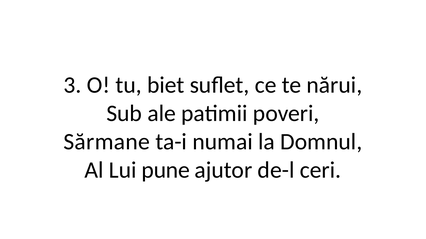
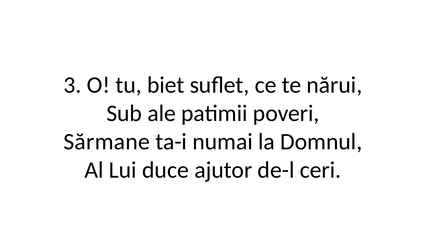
pune: pune -> duce (166, 170)
